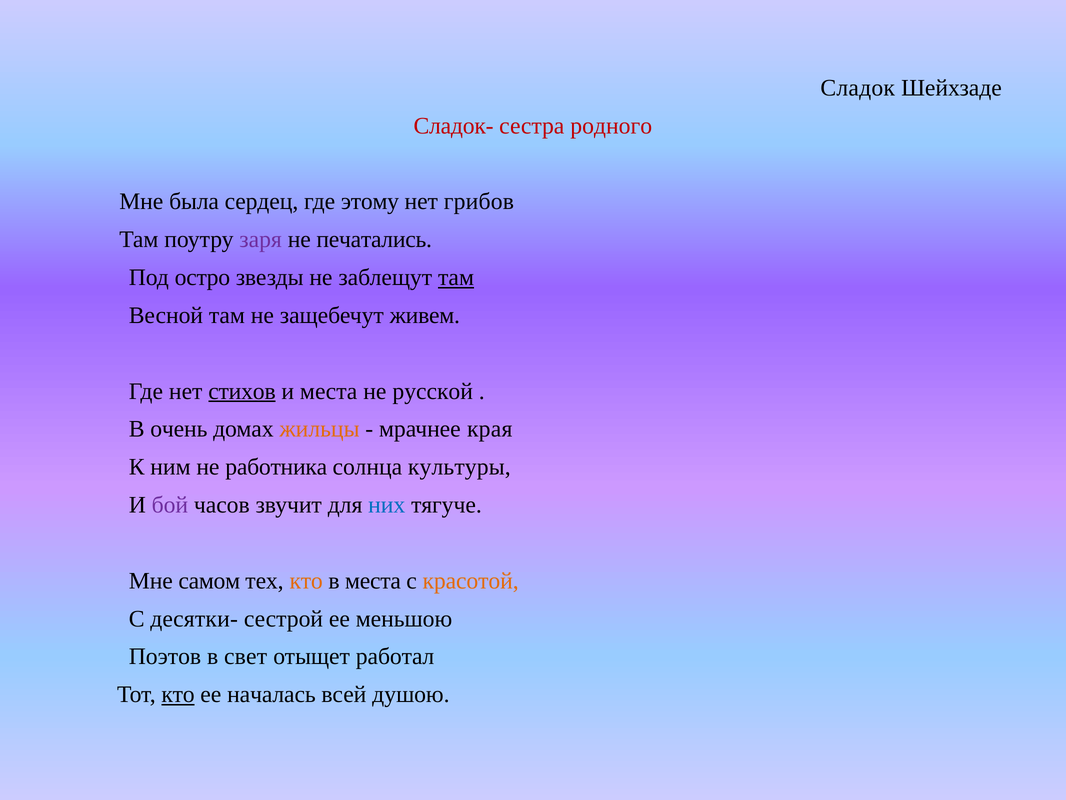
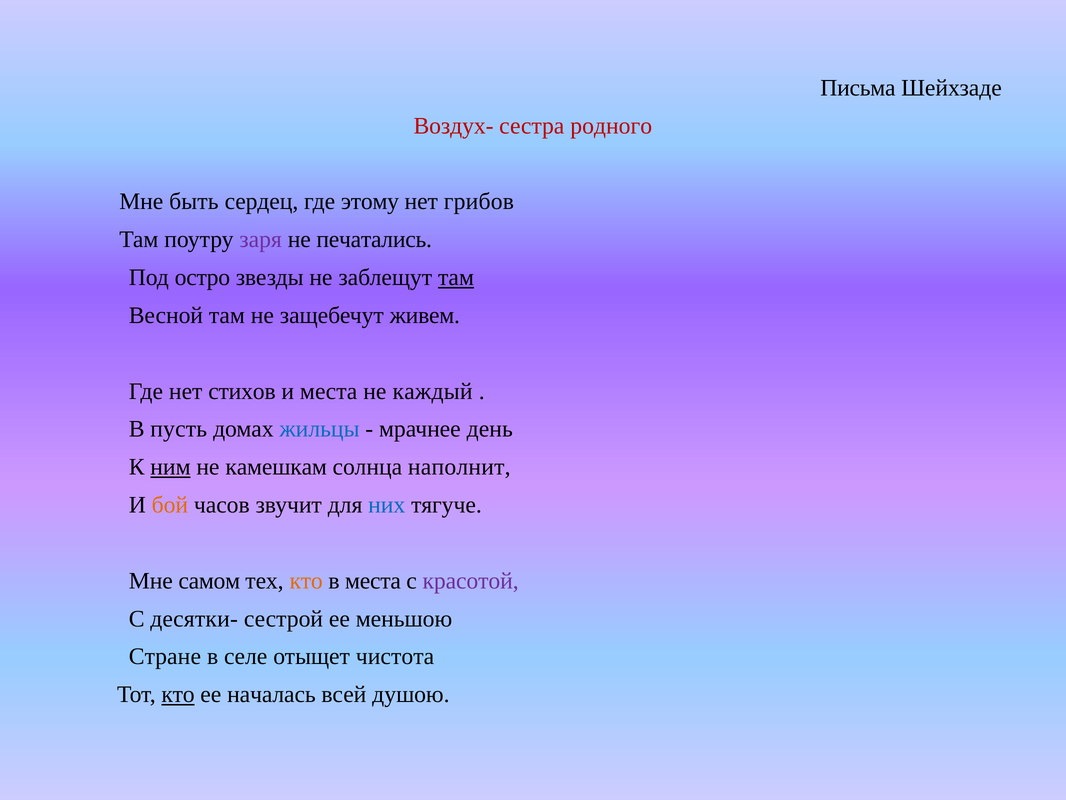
Сладок: Сладок -> Письма (858, 88)
Сладок-: Сладок- -> Воздух- (454, 126)
была: была -> быть (194, 201)
стихов underline: present -> none (242, 391)
русской: русской -> каждый (433, 391)
очень: очень -> пусть (179, 429)
жильцы colour: orange -> blue (319, 429)
края: края -> день (490, 429)
ним underline: none -> present (170, 467)
работника: работника -> камешкам (276, 467)
культуры: культуры -> наполнит (459, 467)
бой colour: purple -> orange (170, 505)
красотой colour: orange -> purple (471, 580)
Поэтов: Поэтов -> Стране (165, 656)
свет: свет -> селе (246, 656)
работал: работал -> чистота (395, 656)
